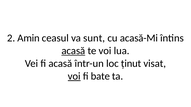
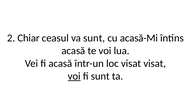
Amin: Amin -> Chiar (29, 38)
acasă underline: present -> none (73, 51)
loc ținut: ținut -> visat (131, 64)
fi bate: bate -> sunt (100, 76)
